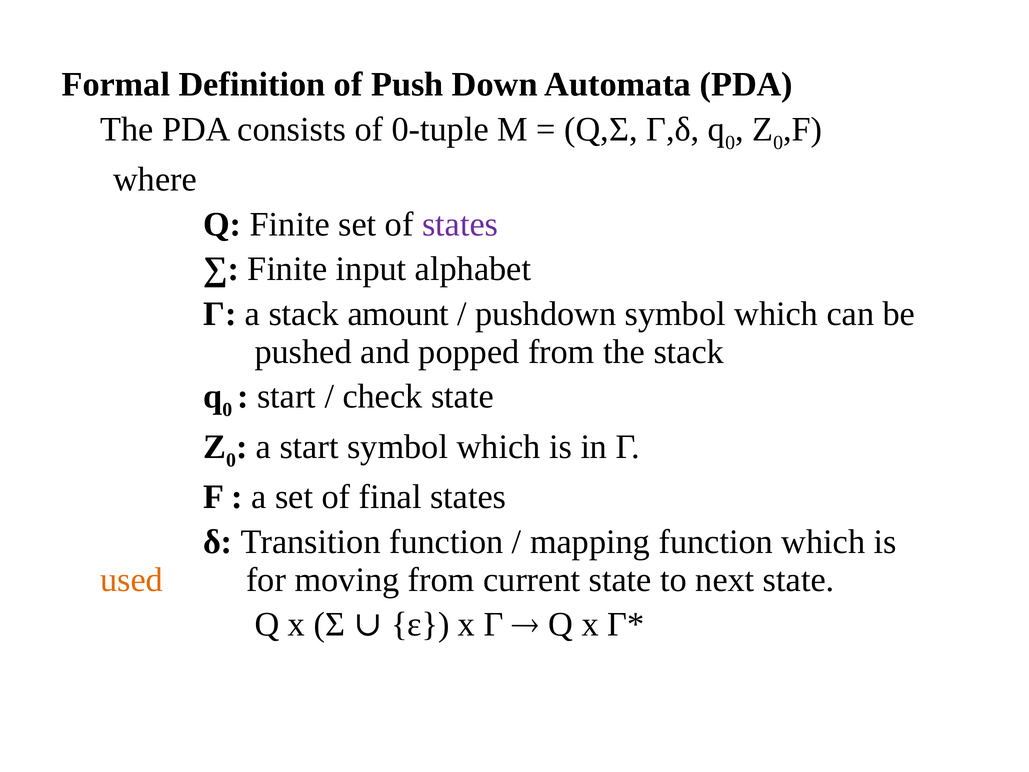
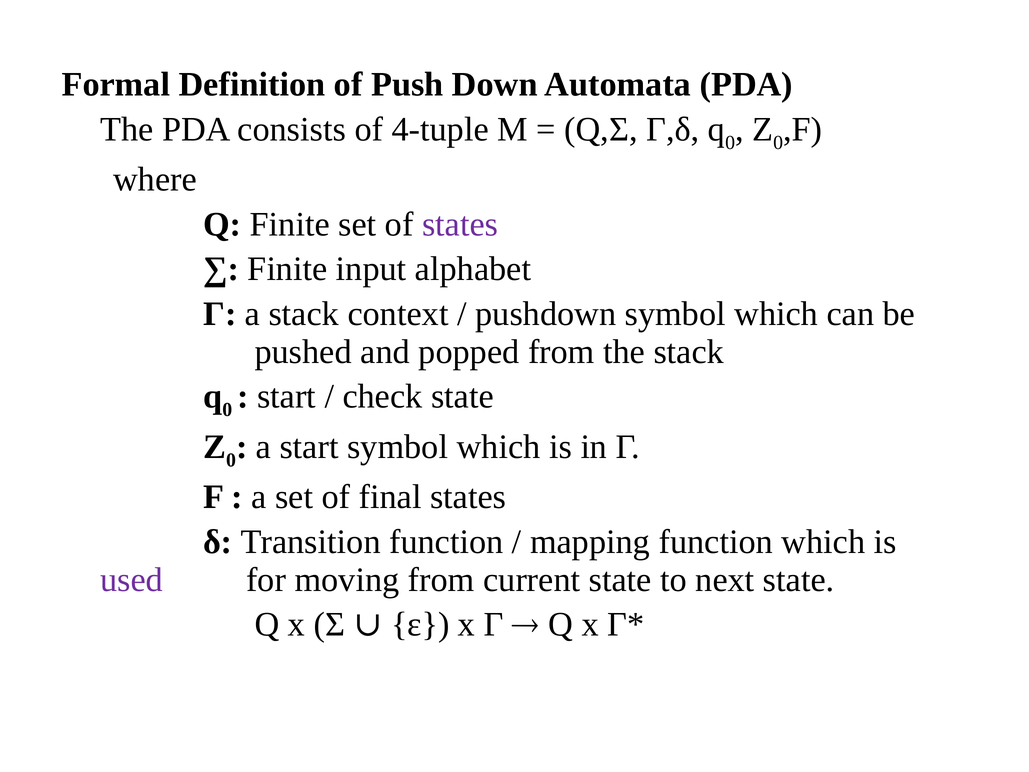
0-tuple: 0-tuple -> 4-tuple (440, 129)
amount: amount -> context (398, 314)
used colour: orange -> purple (132, 580)
